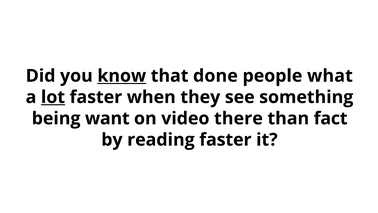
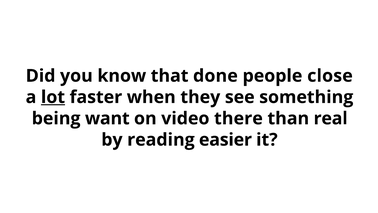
know underline: present -> none (122, 76)
what: what -> close (330, 76)
fact: fact -> real (331, 118)
reading faster: faster -> easier (225, 140)
